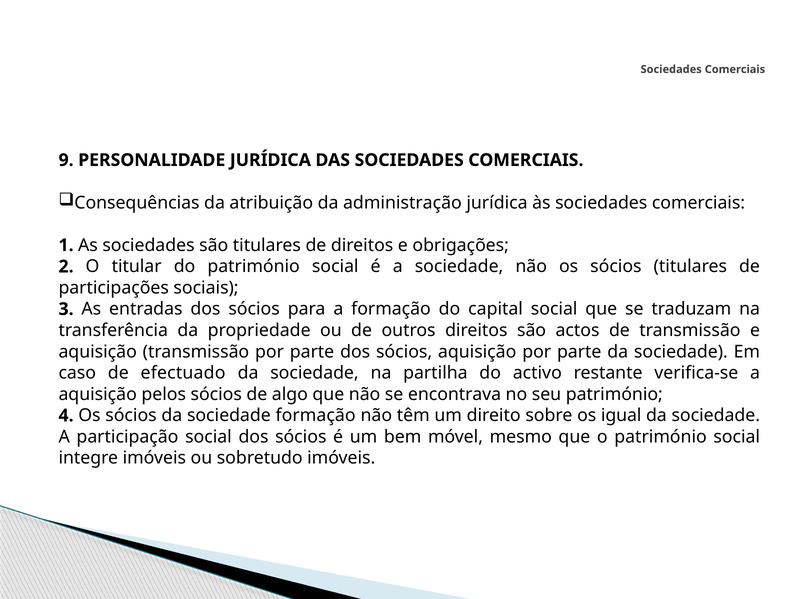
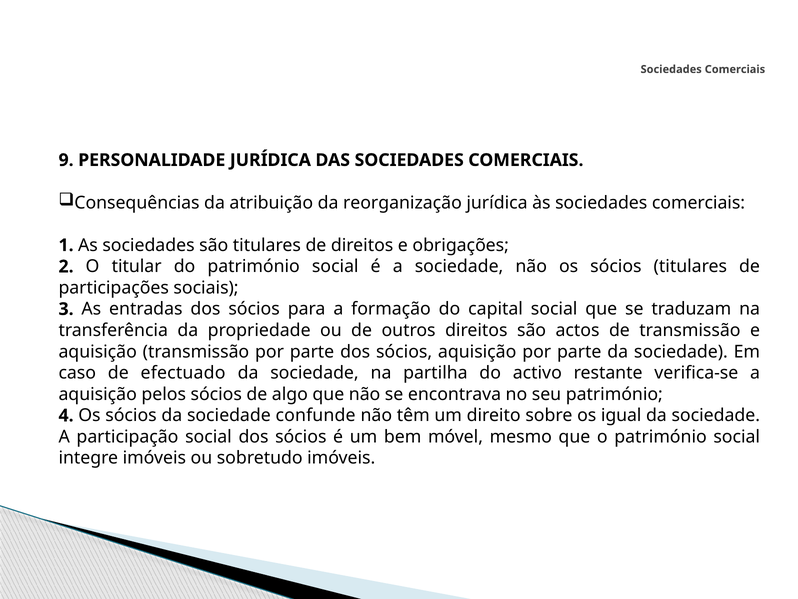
administração: administração -> reorganização (402, 203)
sociedade formação: formação -> confunde (316, 415)
